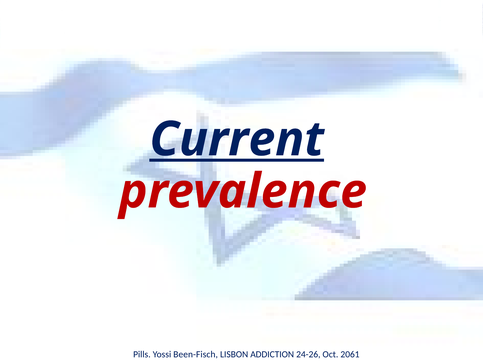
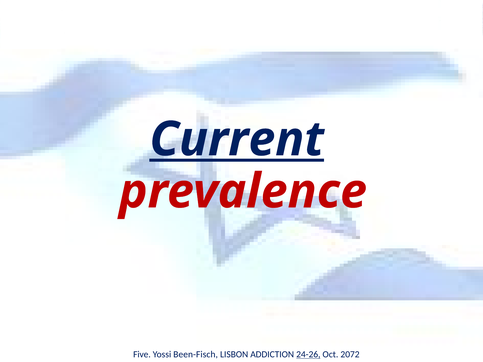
Pills: Pills -> Five (142, 355)
24-26 underline: none -> present (308, 355)
2061: 2061 -> 2072 (350, 355)
